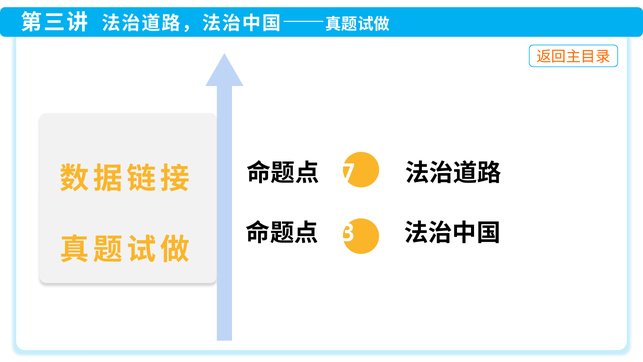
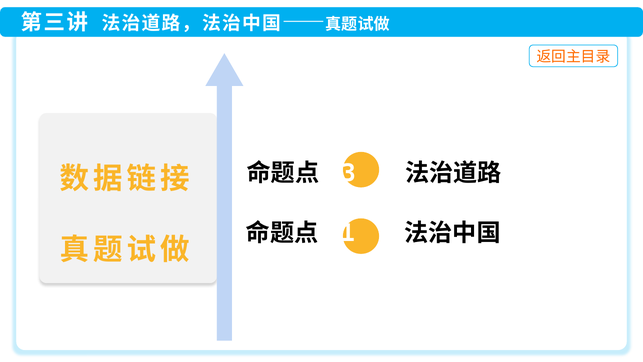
7: 7 -> 3 (349, 173)
3: 3 -> 1 (348, 233)
